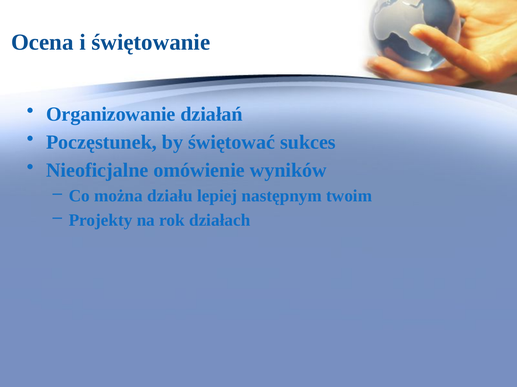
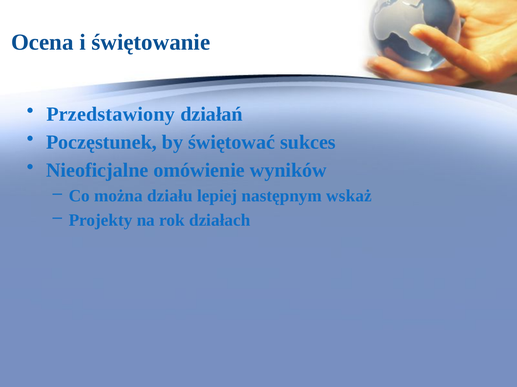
Organizowanie: Organizowanie -> Przedstawiony (111, 114)
twoim: twoim -> wskaż (349, 196)
